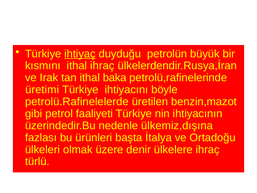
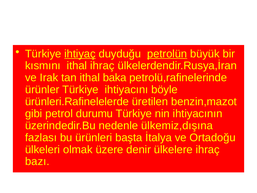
petrolün underline: none -> present (167, 54)
üretimi: üretimi -> ürünler (42, 90)
petrolü.Rafinelelerde: petrolü.Rafinelelerde -> ürünleri.Rafinelelerde (77, 102)
faaliyeti: faaliyeti -> durumu (94, 113)
türlü: türlü -> bazı (37, 161)
